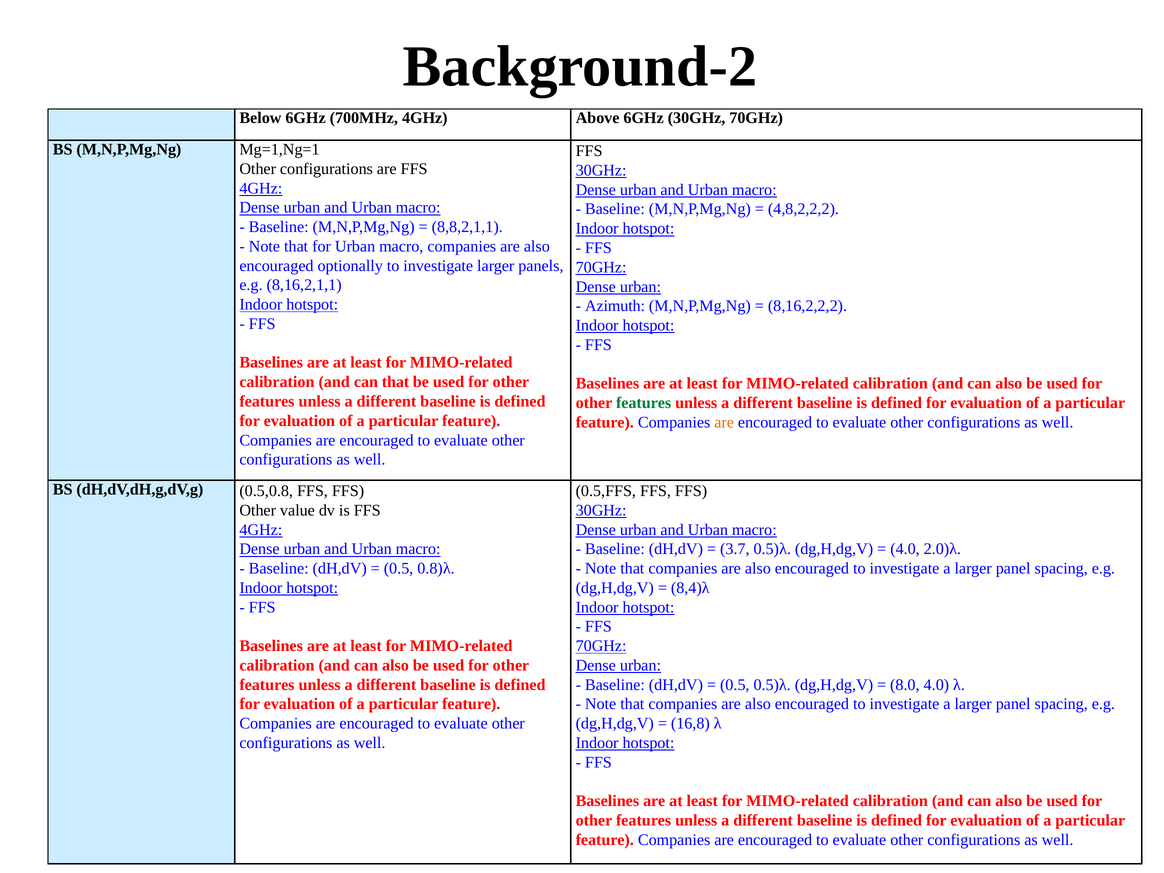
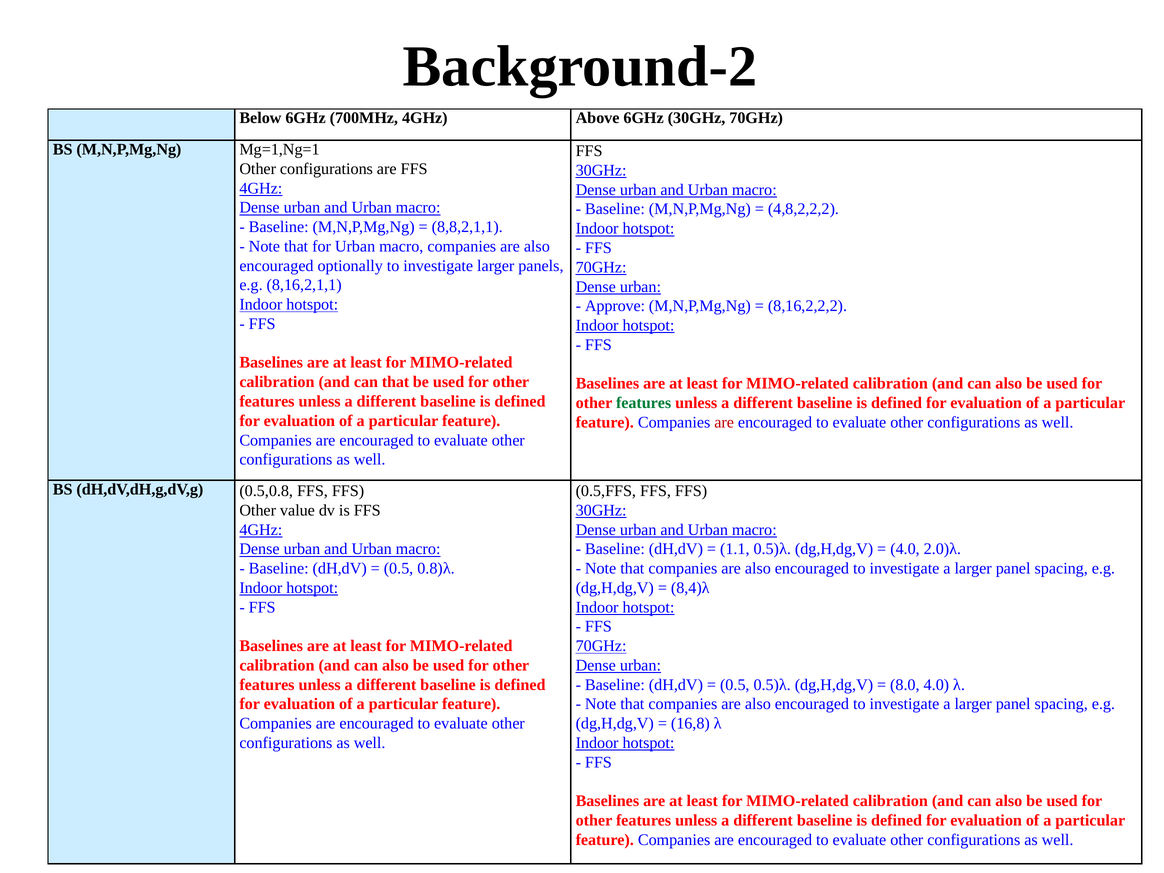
Azimuth: Azimuth -> Approve (615, 306)
are colour: orange -> red (724, 422)
3.7: 3.7 -> 1.1 (735, 549)
